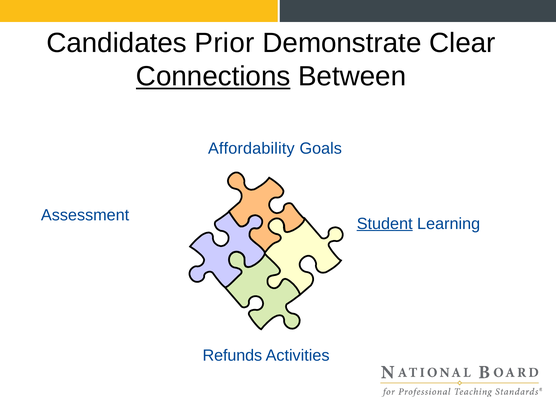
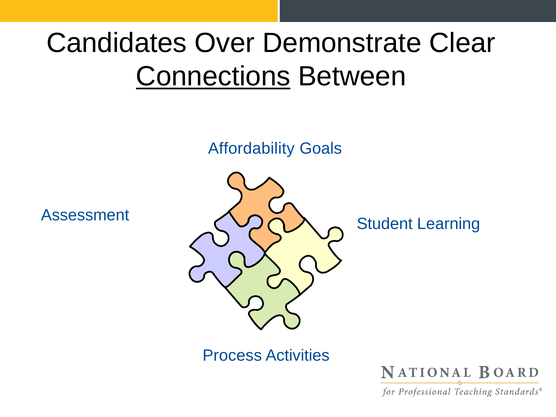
Prior: Prior -> Over (225, 43)
Student underline: present -> none (385, 224)
Refunds: Refunds -> Process (232, 355)
